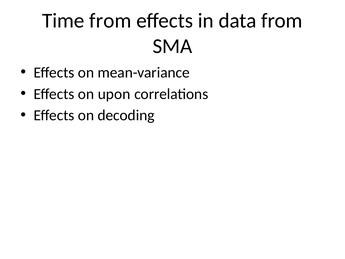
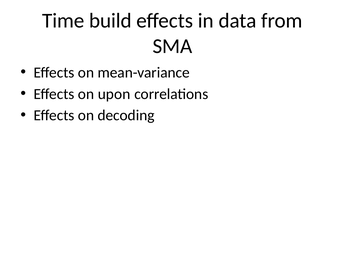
Time from: from -> build (110, 21)
